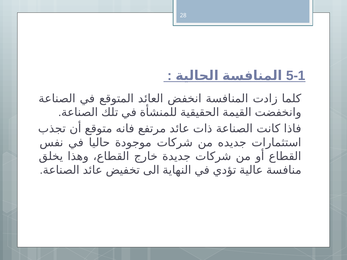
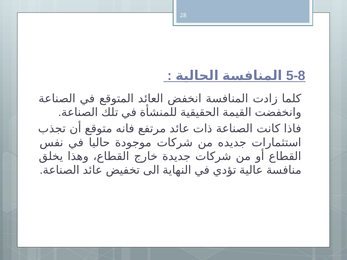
5-1: 5-1 -> 5-8 (296, 76)
